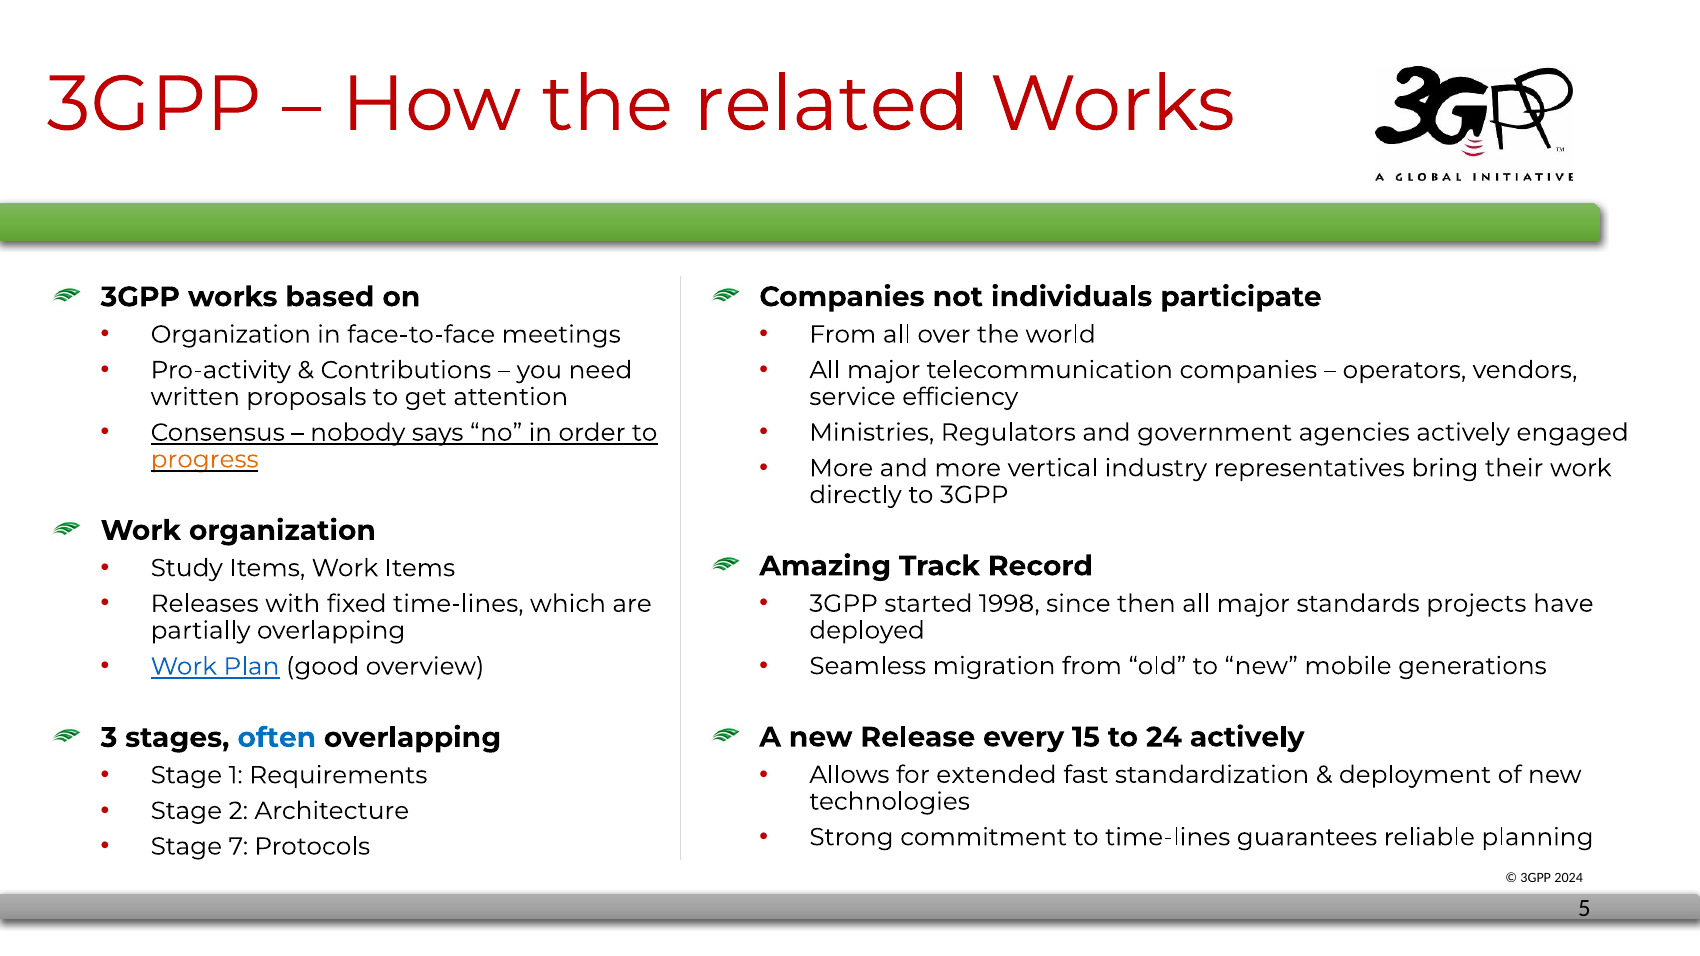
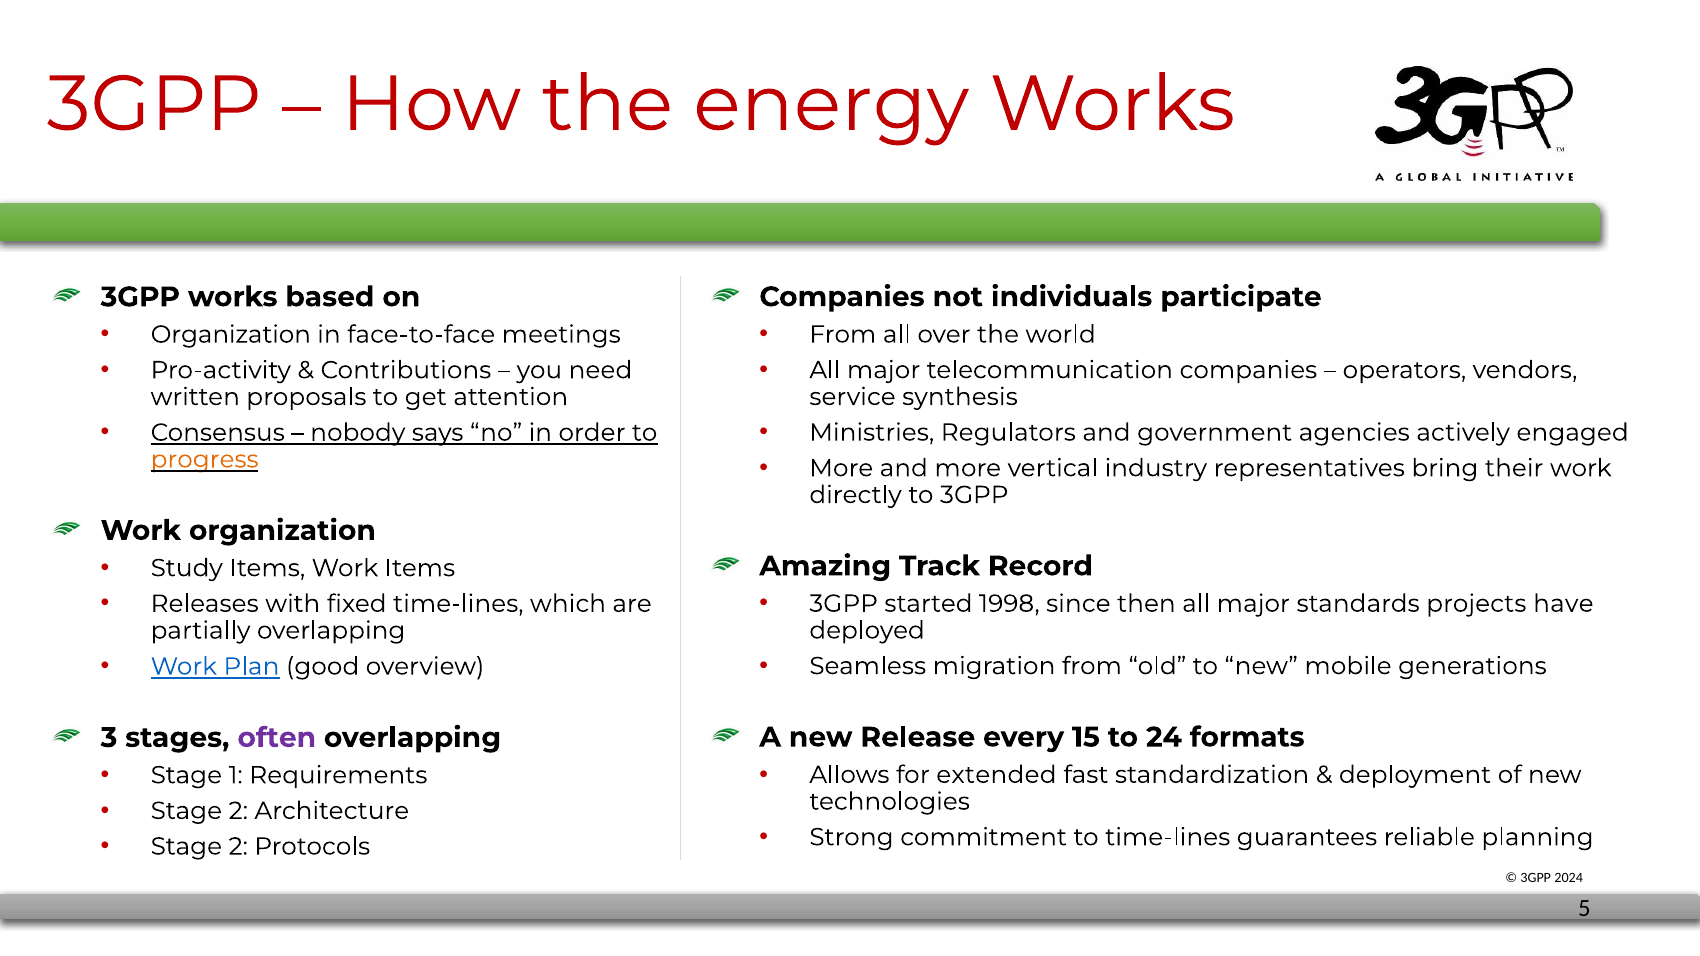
related: related -> energy (831, 104)
efficiency: efficiency -> synthesis (960, 397)
24 actively: actively -> formats (1247, 737)
often colour: blue -> purple (277, 738)
7: 7 -> 2 (238, 847)
